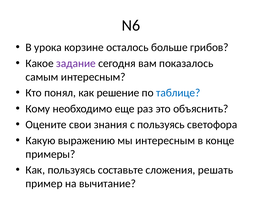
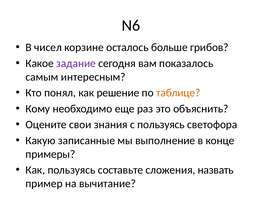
урока: урока -> чисел (48, 47)
таблице colour: blue -> orange (178, 93)
выражению: выражению -> записанные (87, 140)
мы интересным: интересным -> выполнение (165, 140)
решать: решать -> назвать (216, 170)
